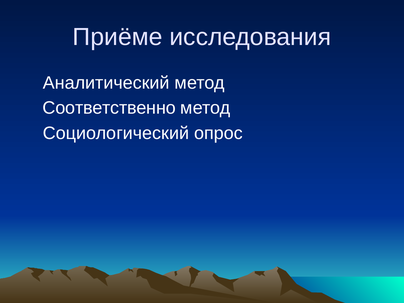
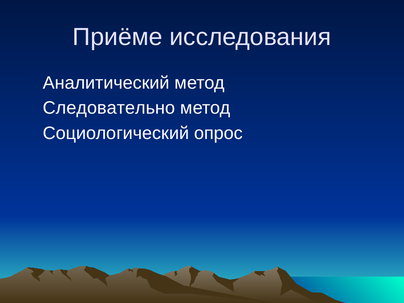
Соответственно: Соответственно -> Следовательно (109, 108)
